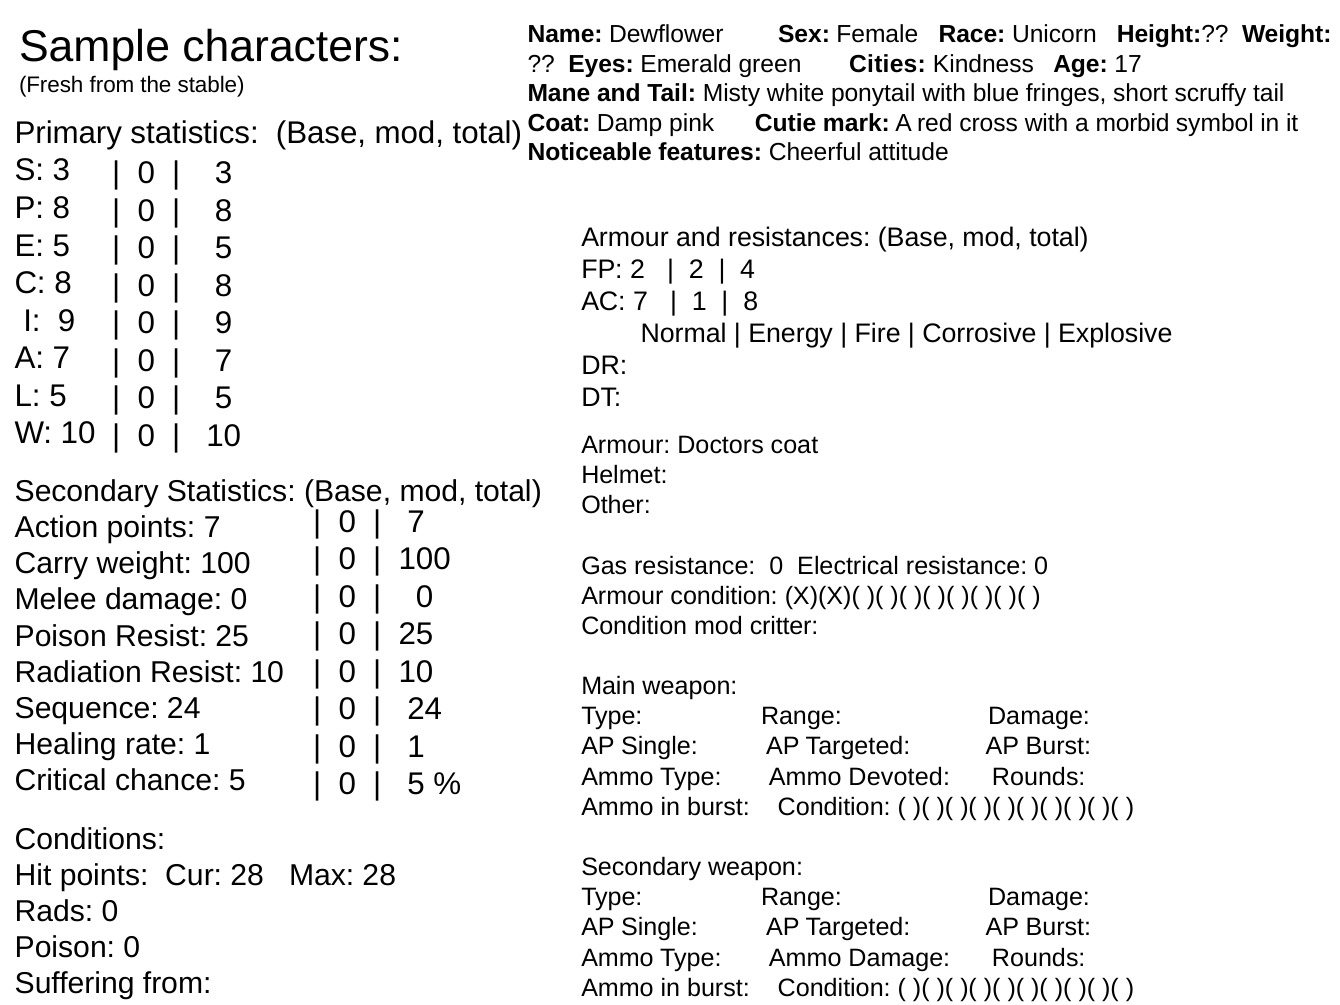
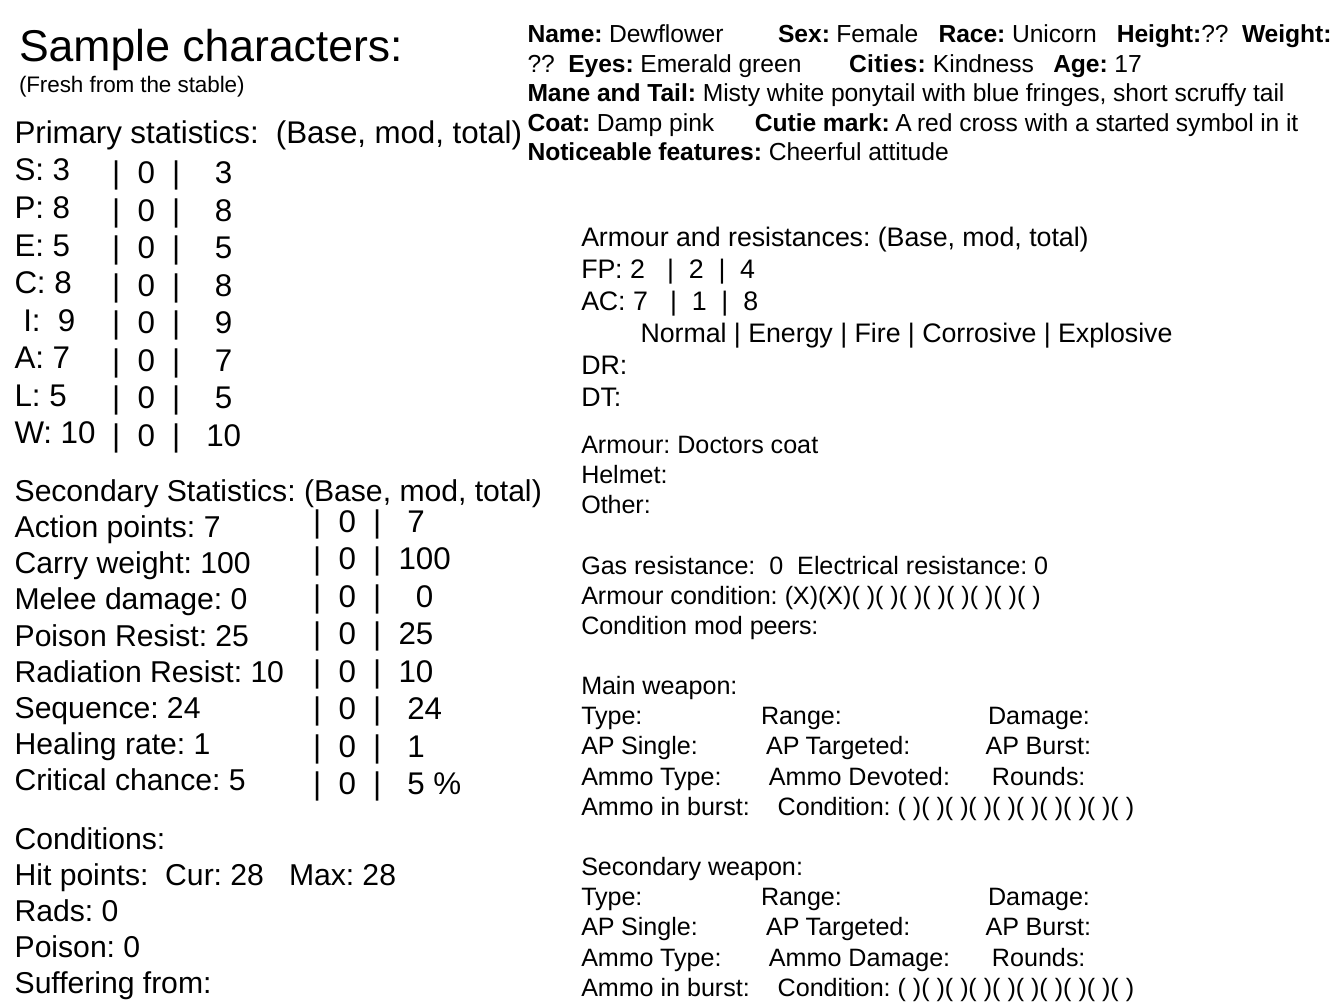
morbid: morbid -> started (1133, 123)
critter: critter -> peers (784, 626)
